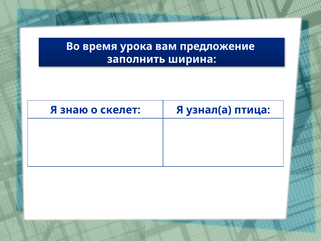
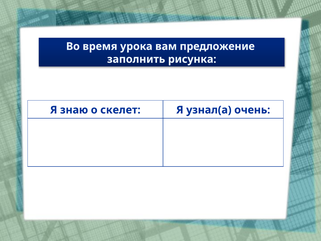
ширина: ширина -> рисунка (192, 59)
птица: птица -> очень (252, 110)
